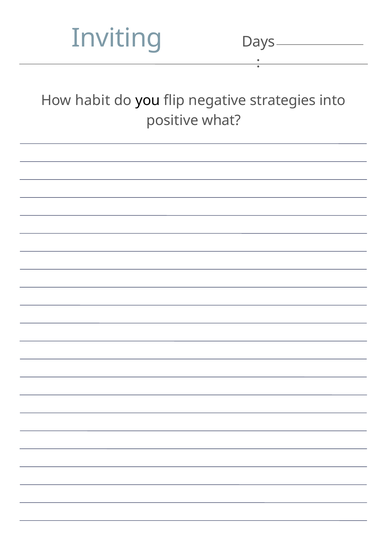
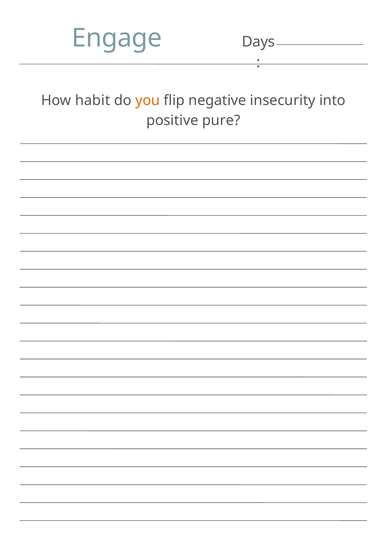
Inviting: Inviting -> Engage (117, 38)
you colour: black -> orange (148, 100)
strategies: strategies -> insecurity (283, 100)
what: what -> pure (221, 120)
